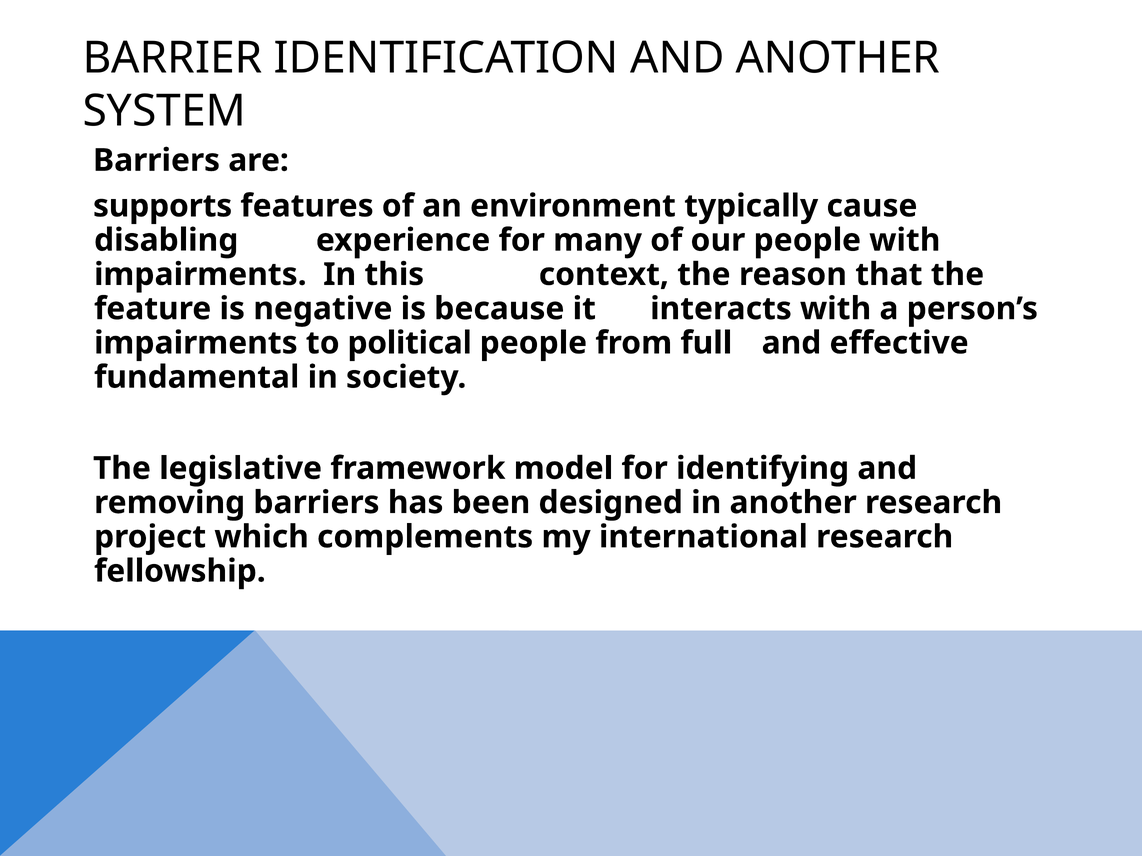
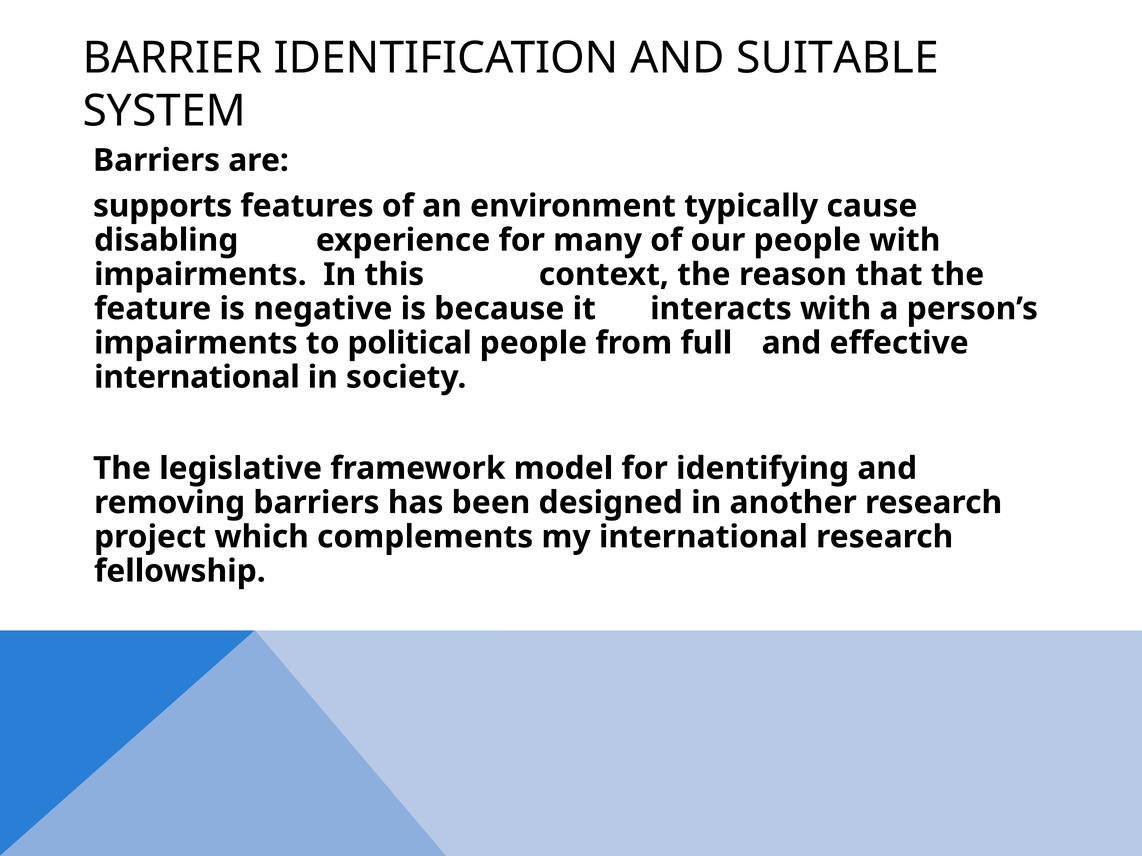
AND ANOTHER: ANOTHER -> SUITABLE (838, 58)
fundamental: fundamental -> international (197, 377)
